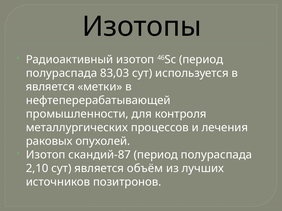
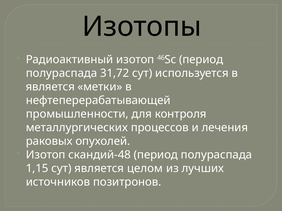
83,03: 83,03 -> 31,72 (115, 73)
скандий-87: скандий-87 -> скандий-48 (100, 155)
2,10: 2,10 -> 1,15 (37, 169)
объём: объём -> целом (145, 169)
